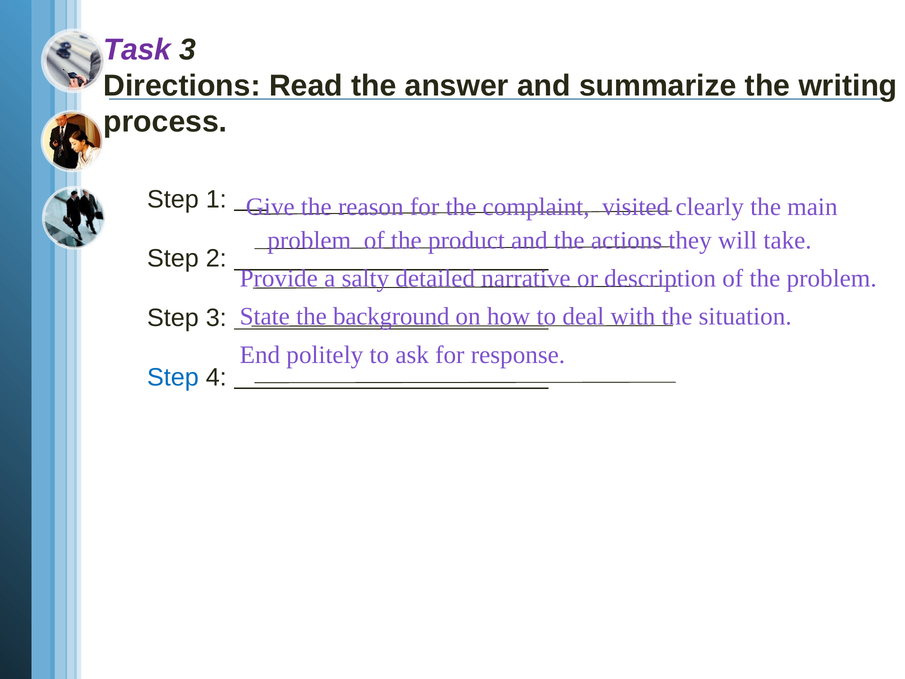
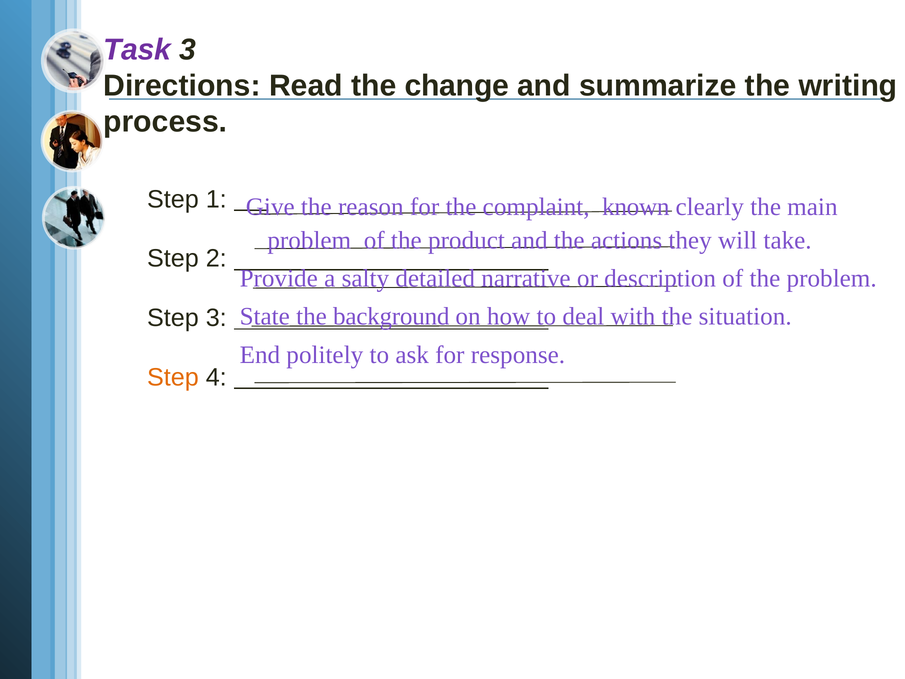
answer: answer -> change (457, 86)
visited: visited -> known (636, 207)
Step colour: blue -> orange (173, 377)
